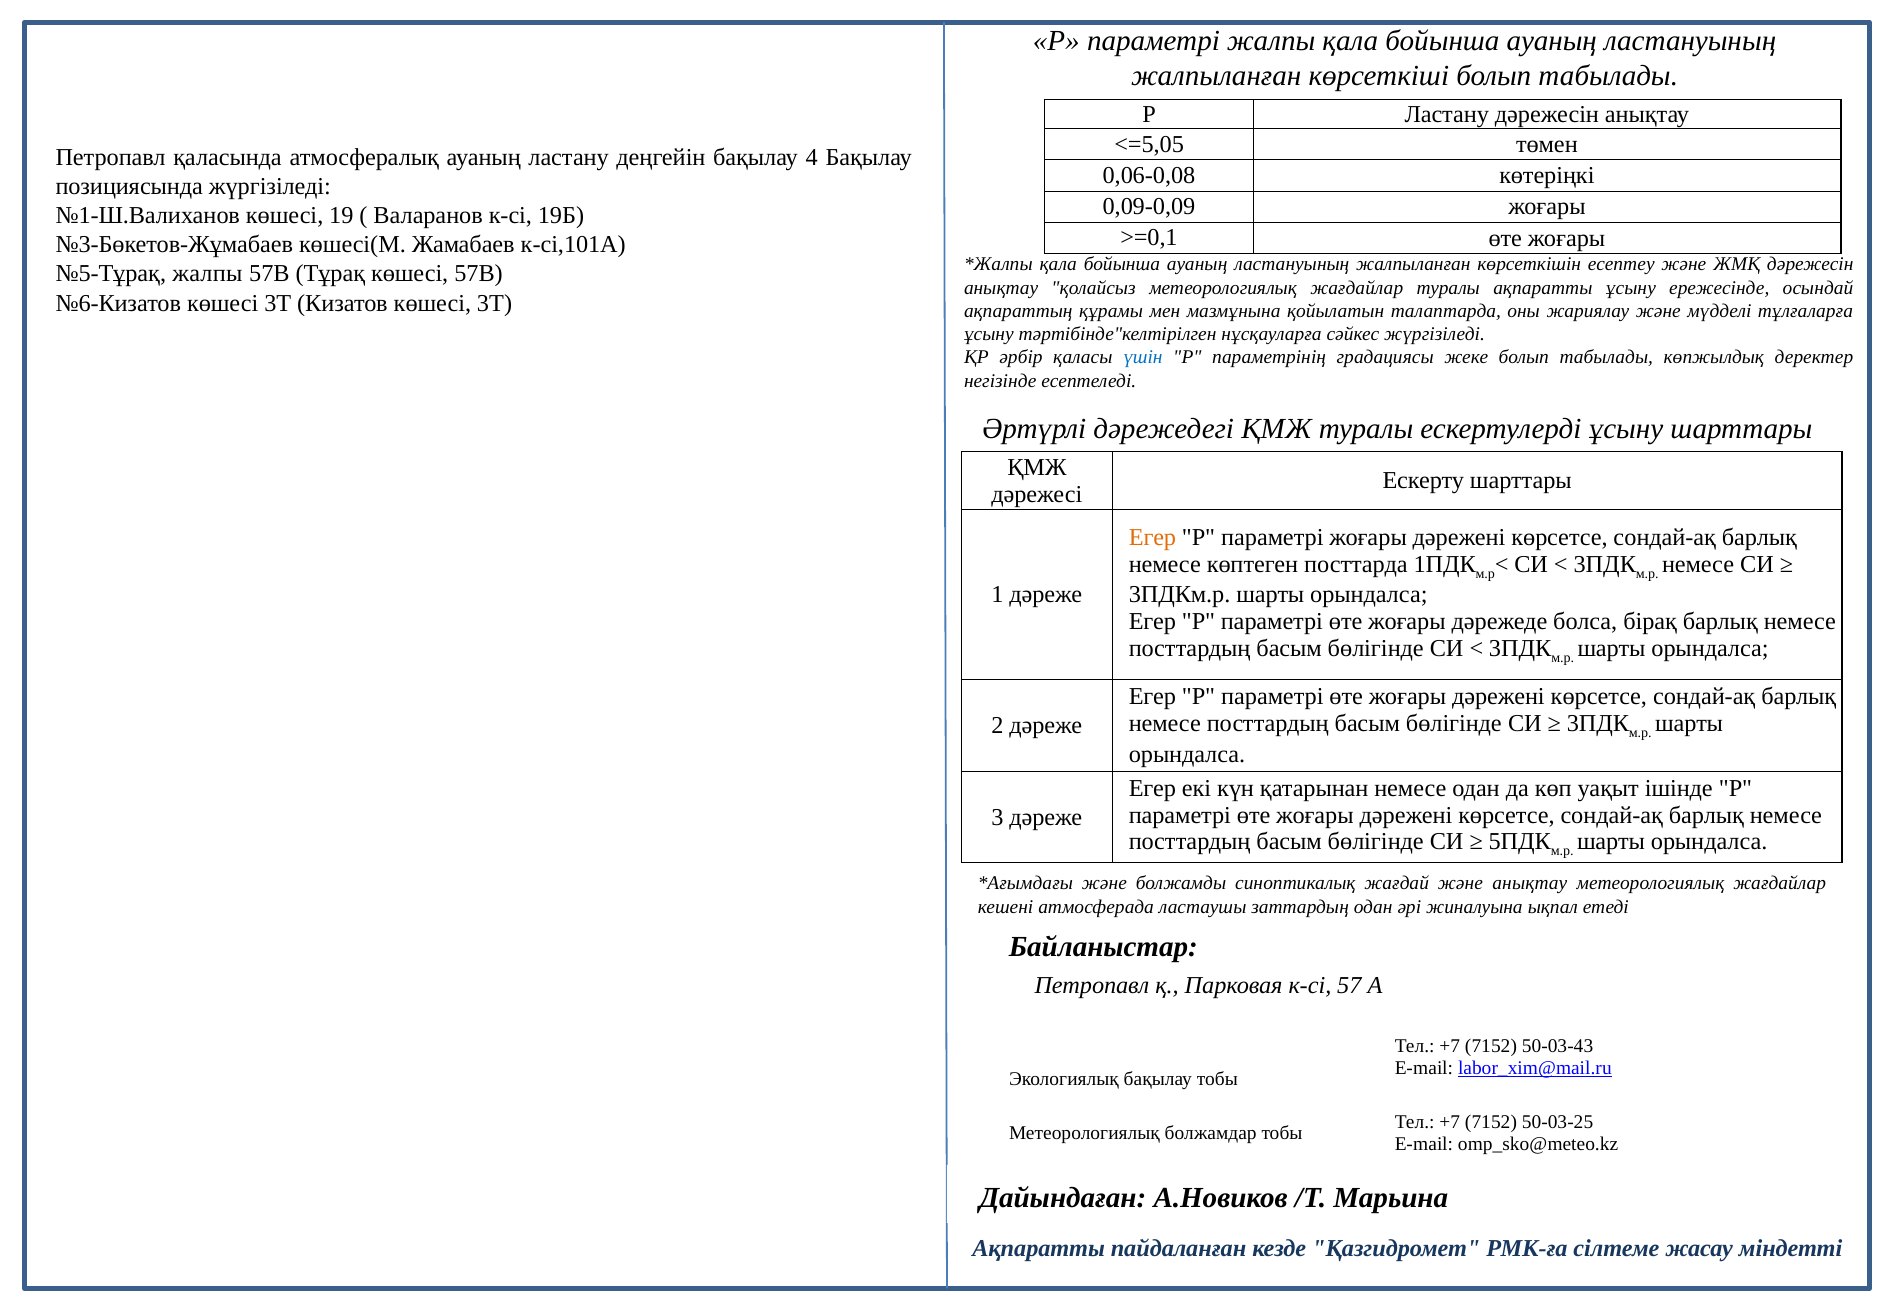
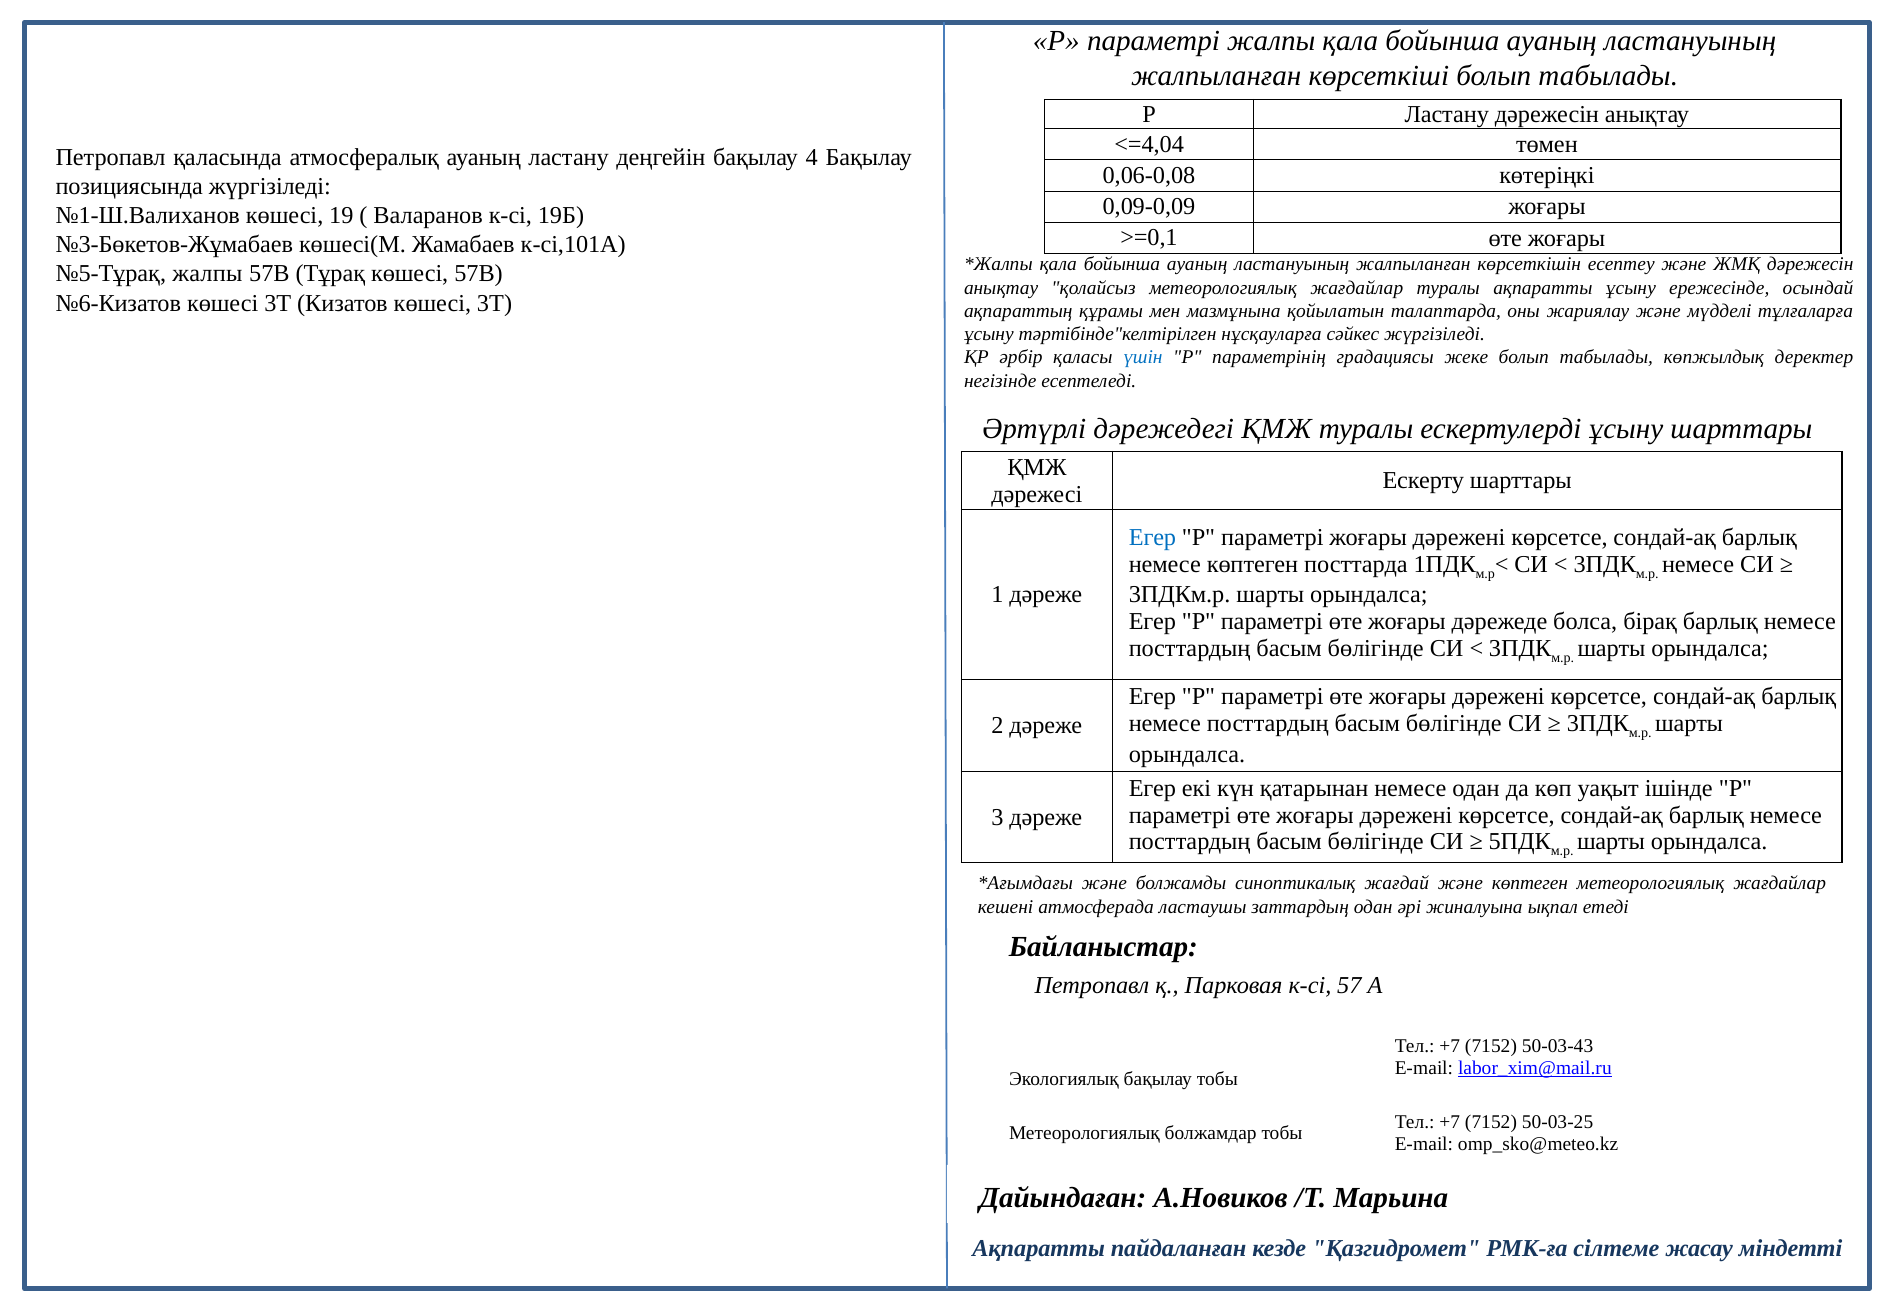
<=5,05: <=5,05 -> <=4,04 (1149, 144)
Егер colour: orange -> blue (1153, 537)
және анықтау: анықтау -> көптеген (1530, 884)
